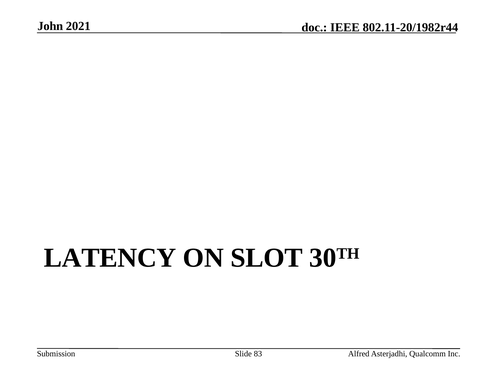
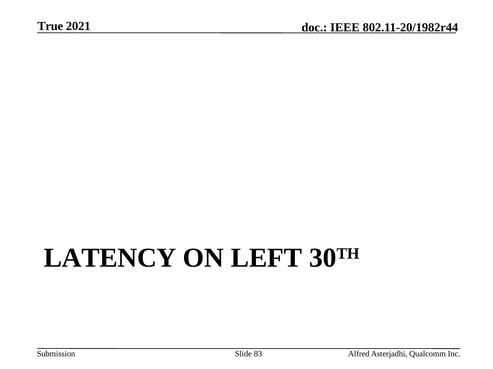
John: John -> True (50, 26)
SLOT: SLOT -> LEFT (266, 258)
